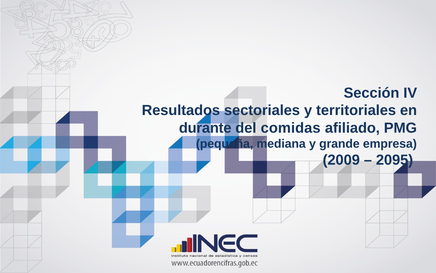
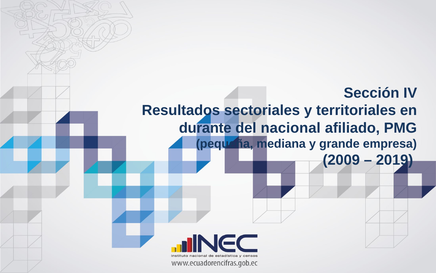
comidas: comidas -> nacional (291, 128)
2095: 2095 -> 2019 (395, 159)
